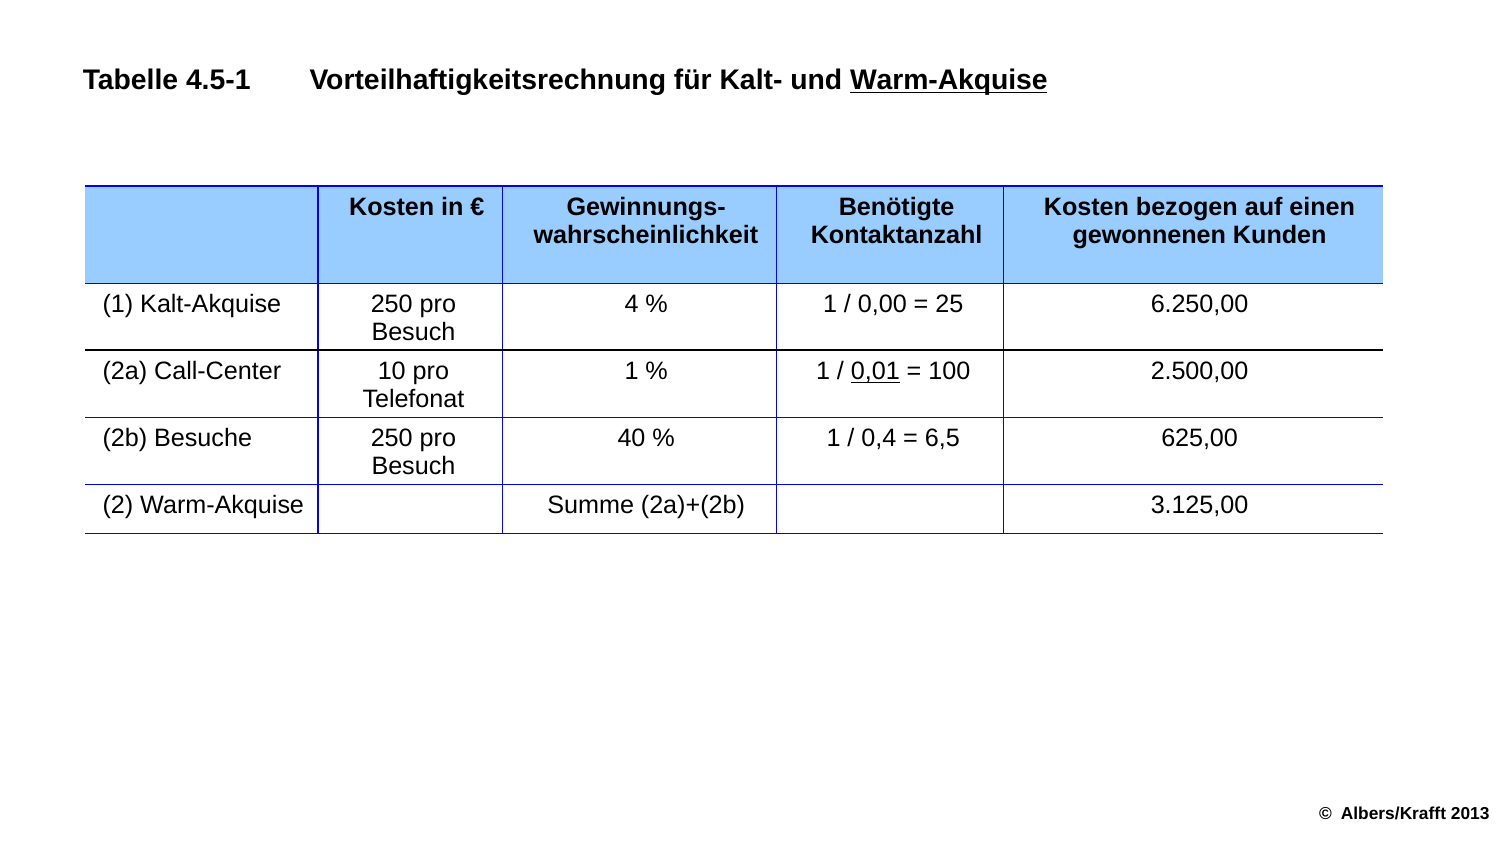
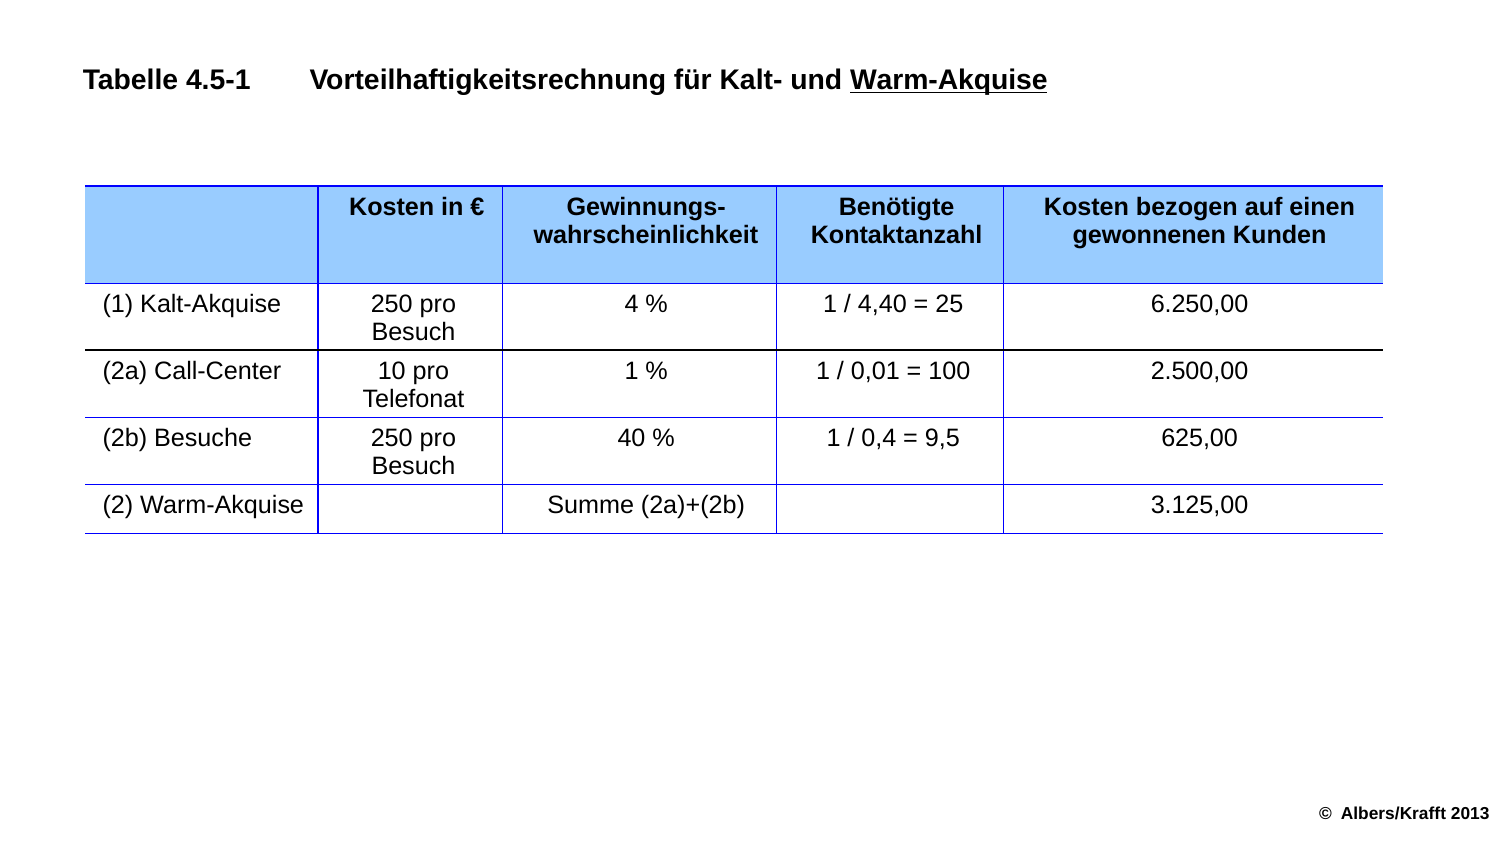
0,00: 0,00 -> 4,40 (882, 305)
0,01 underline: present -> none (875, 372)
6,5: 6,5 -> 9,5 (942, 439)
